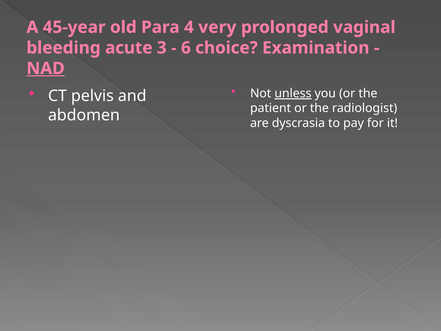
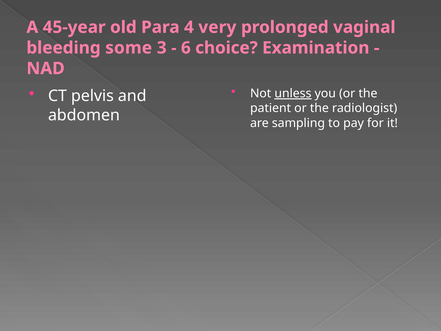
acute: acute -> some (129, 48)
NAD underline: present -> none (46, 68)
dyscrasia: dyscrasia -> sampling (298, 123)
